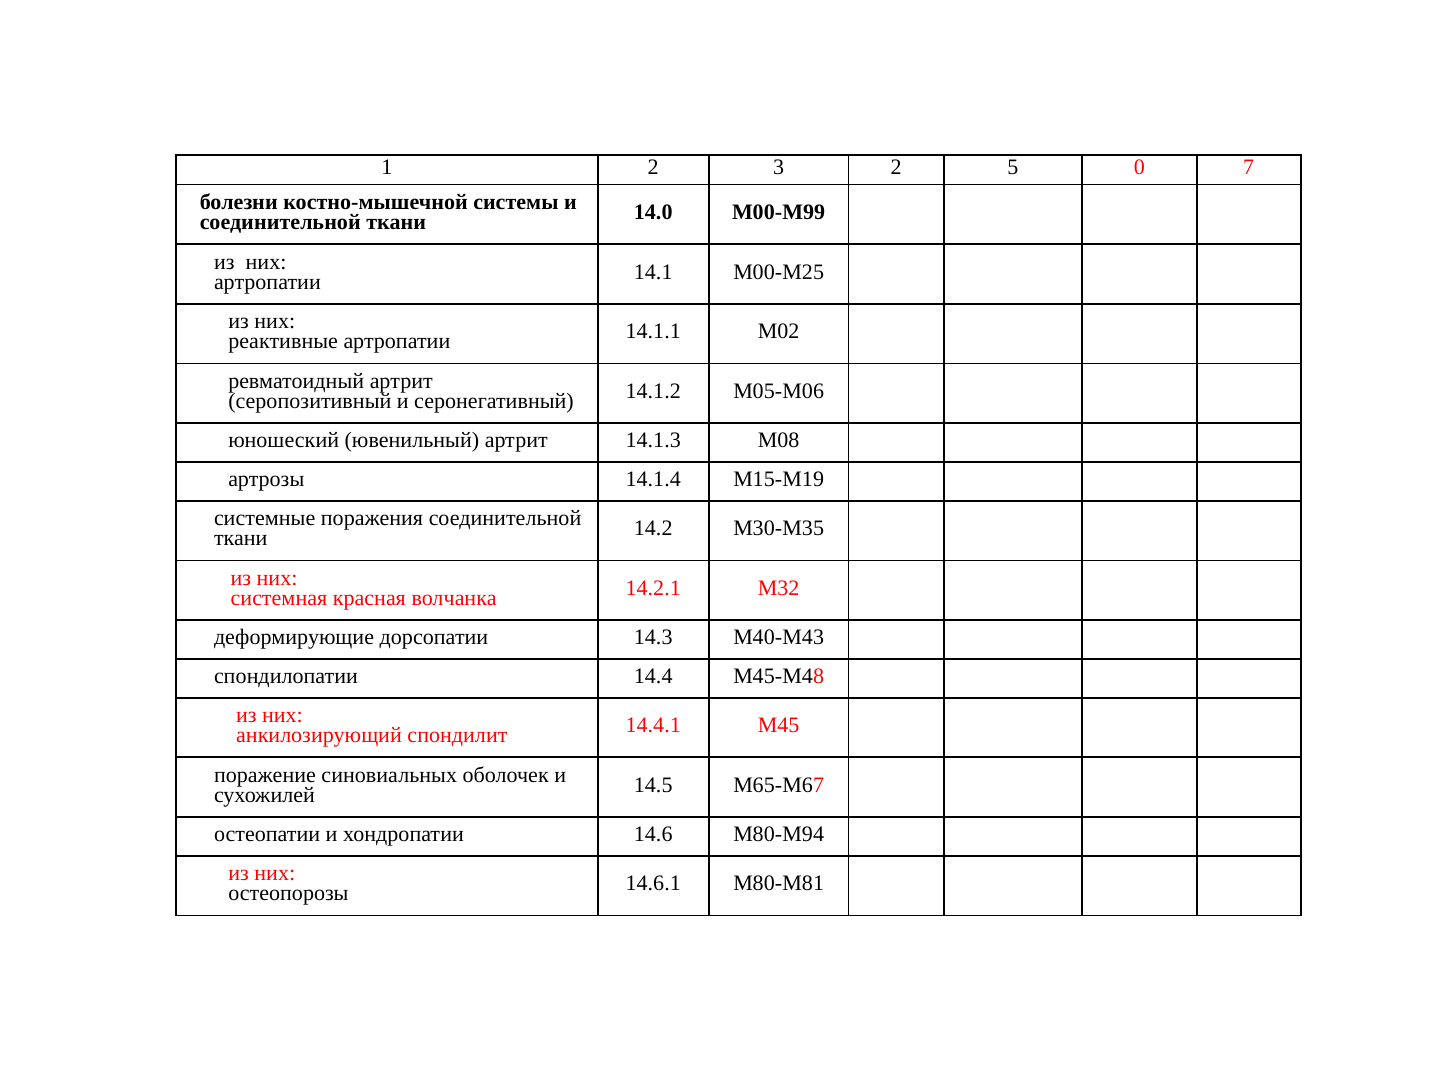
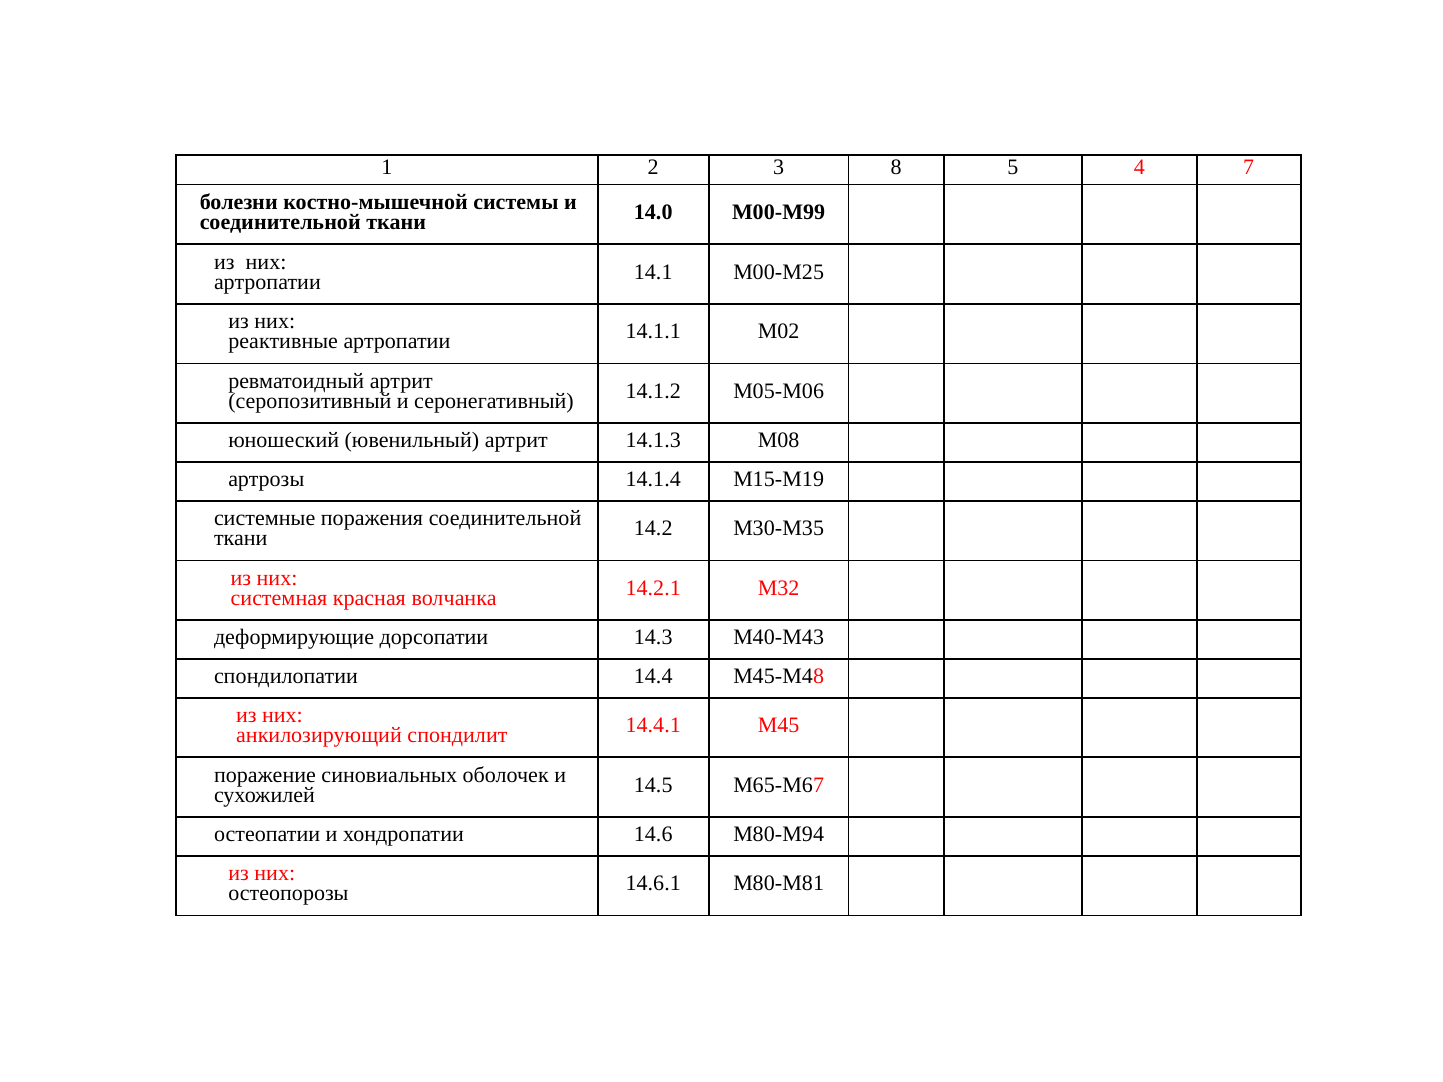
3 2: 2 -> 8 (896, 168)
0: 0 -> 4 (1139, 168)
